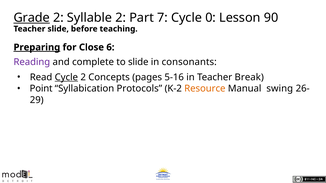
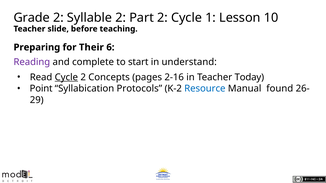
Grade underline: present -> none (32, 18)
Part 7: 7 -> 2 (162, 18)
0: 0 -> 1 (211, 18)
90: 90 -> 10 (271, 18)
Preparing underline: present -> none (37, 47)
Close: Close -> Their (91, 47)
to slide: slide -> start (138, 62)
consonants: consonants -> understand (189, 62)
5-16: 5-16 -> 2-16 (174, 77)
Break: Break -> Today (249, 77)
Resource colour: orange -> blue (205, 89)
swing: swing -> found (280, 89)
